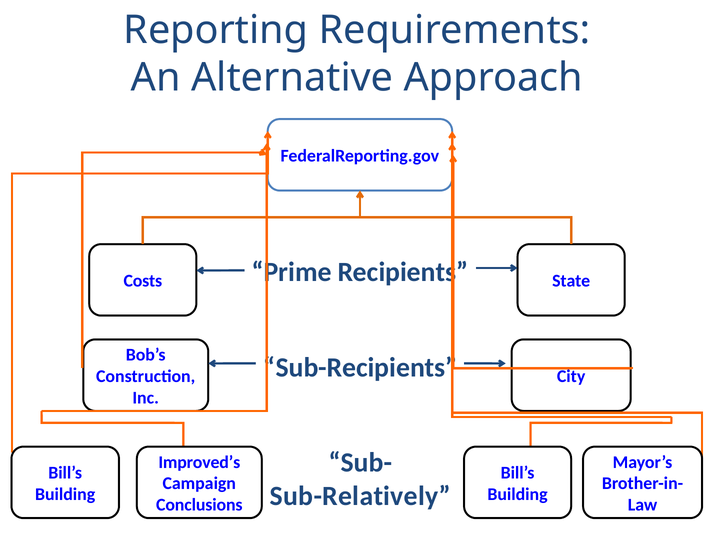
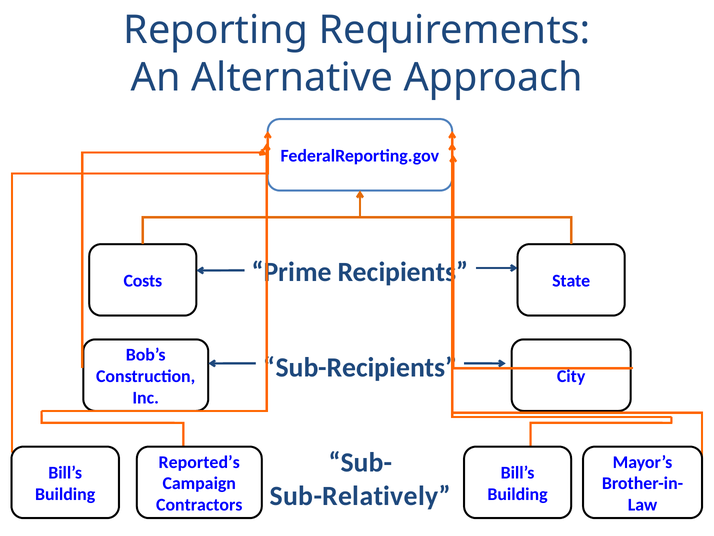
Improved’s: Improved’s -> Reported’s (199, 462)
Conclusions: Conclusions -> Contractors (199, 505)
